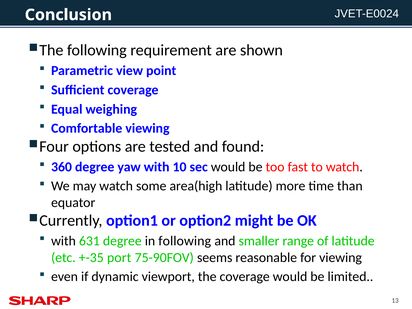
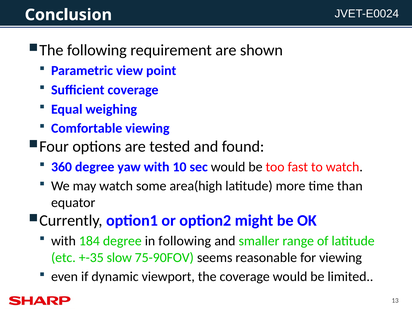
631: 631 -> 184 (89, 241)
port: port -> slow (119, 257)
